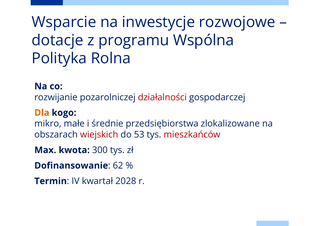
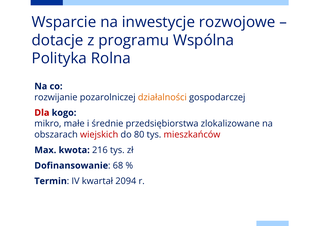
działalności colour: red -> orange (162, 97)
Dla colour: orange -> red (42, 113)
53: 53 -> 80 (139, 134)
300: 300 -> 216 (100, 150)
62: 62 -> 68 (118, 165)
2028: 2028 -> 2094 (126, 181)
